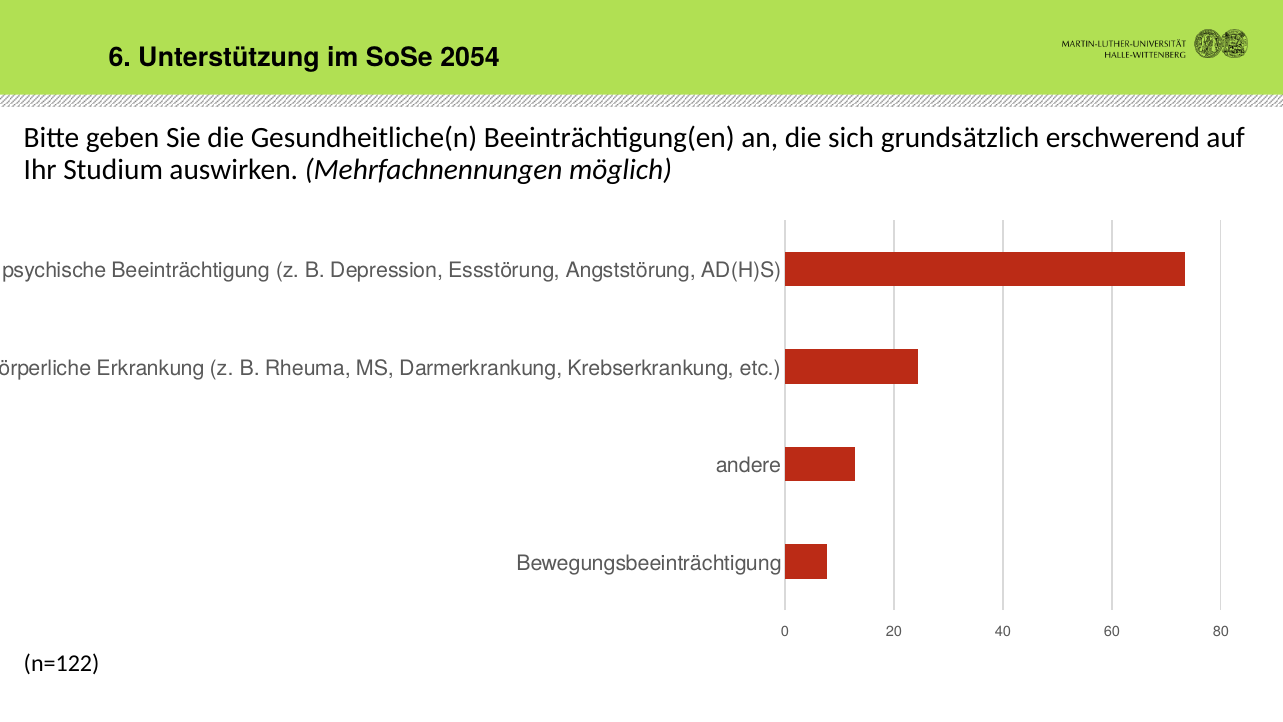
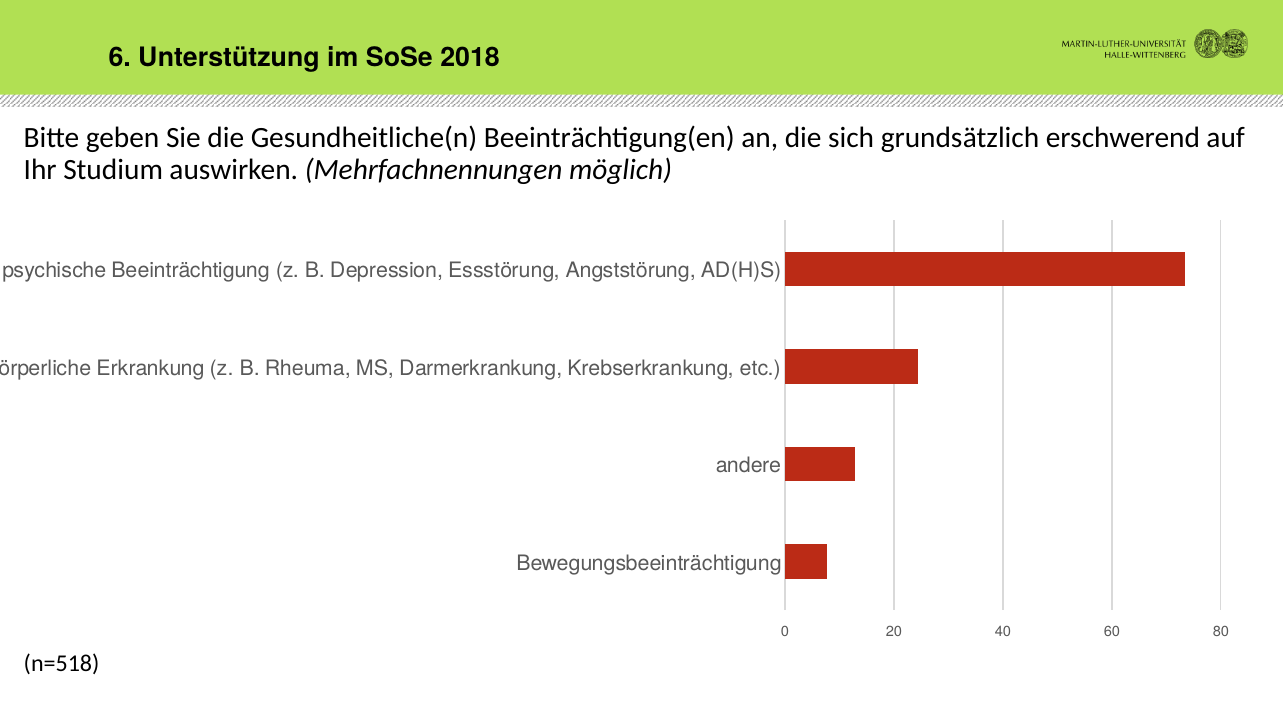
2054: 2054 -> 2018 (470, 58)
n=122: n=122 -> n=518 (62, 663)
